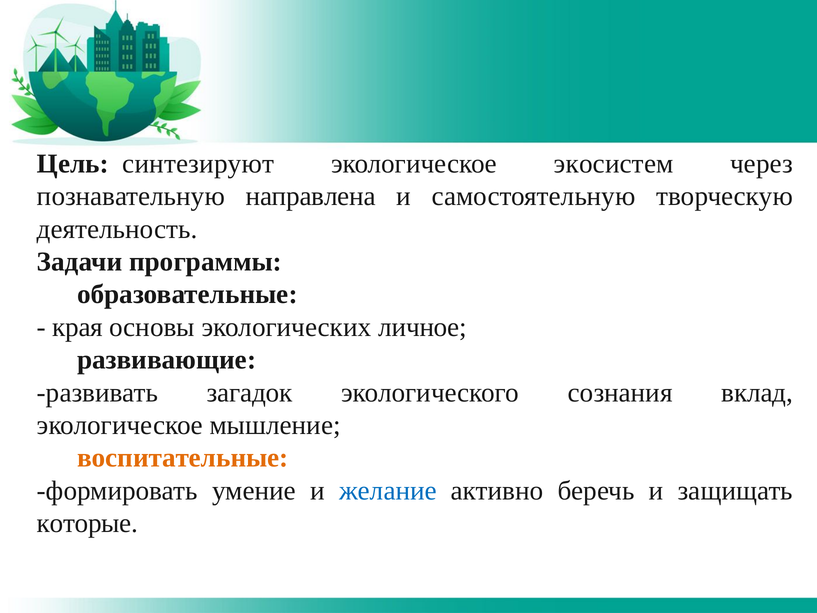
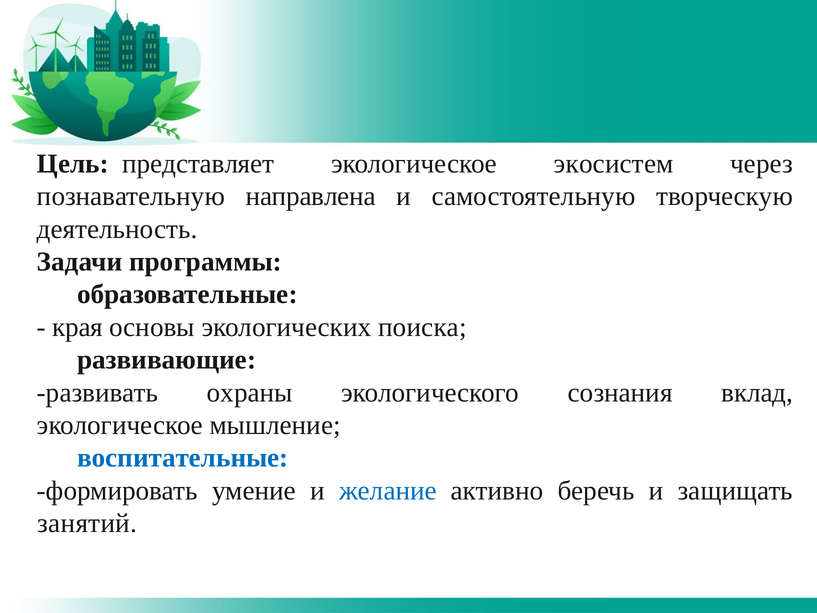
синтезируют: синтезируют -> представляет (198, 164)
личное: личное -> поиска (422, 327)
загадок: загадок -> охраны (250, 392)
воспитательные colour: orange -> blue (183, 458)
которые: которые -> занятий (87, 523)
